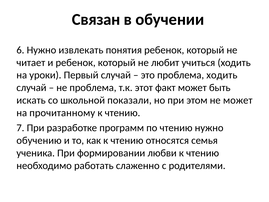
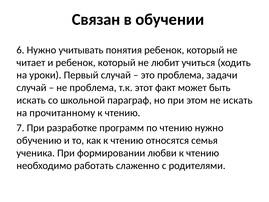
извлекать: извлекать -> учитывать (81, 50)
проблема ходить: ходить -> задачи (222, 75)
показали: показали -> параграф (129, 100)
не может: может -> искать (238, 100)
